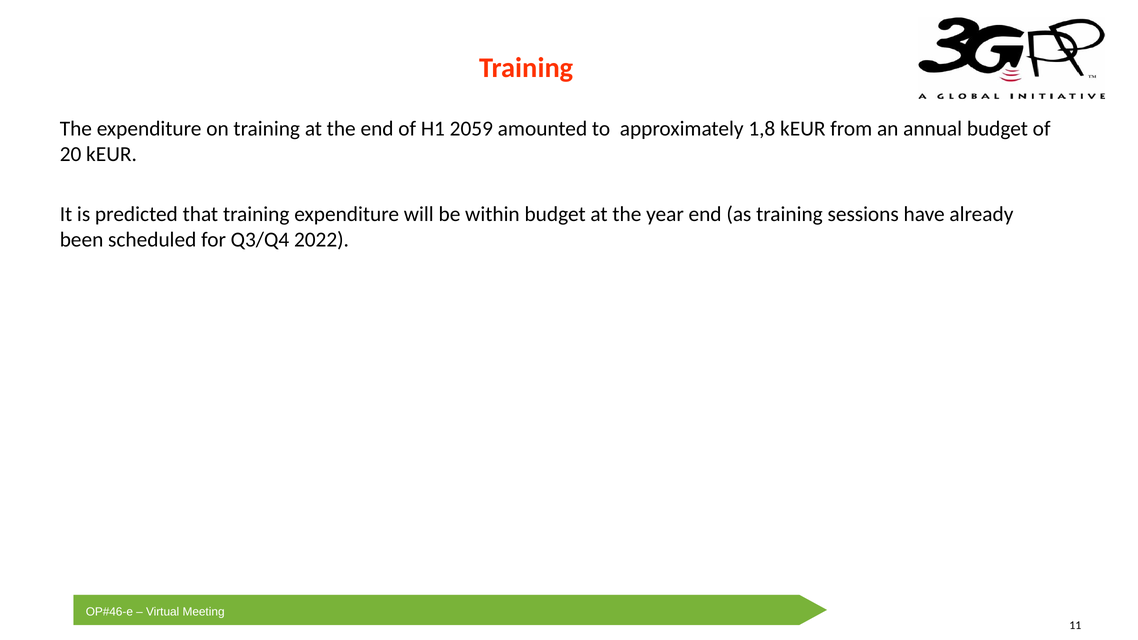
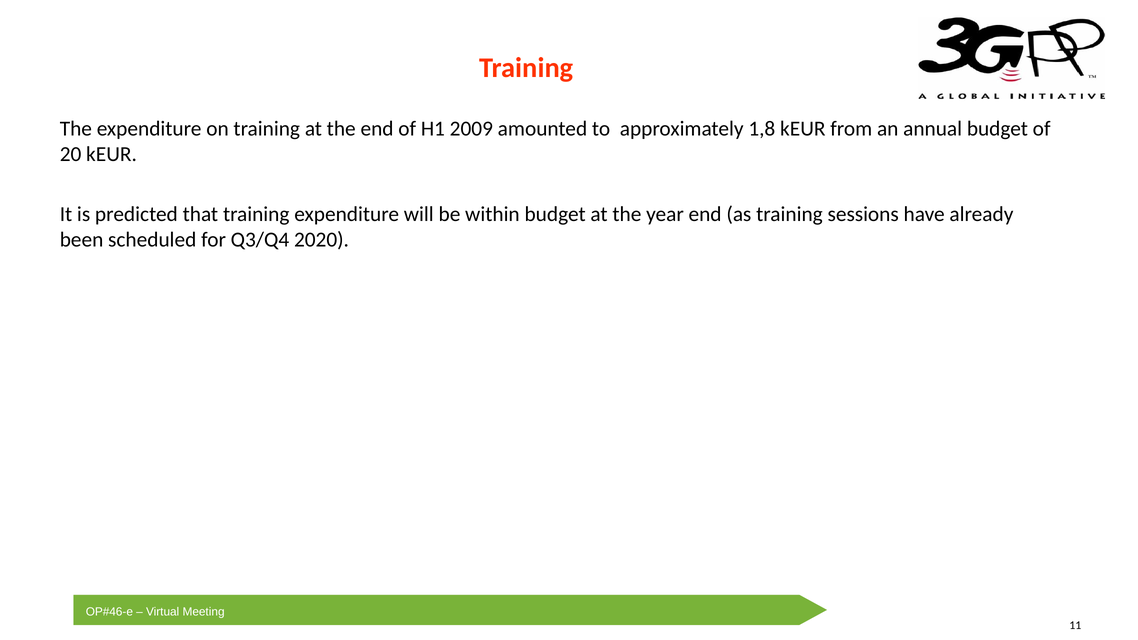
2059: 2059 -> 2009 (471, 129)
2022: 2022 -> 2020 (322, 240)
